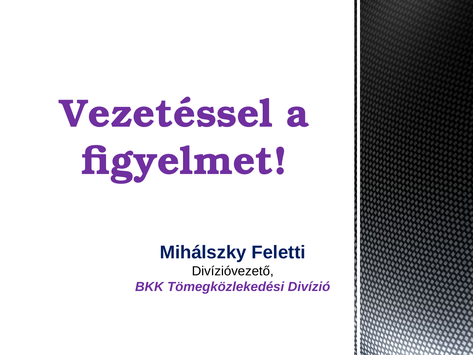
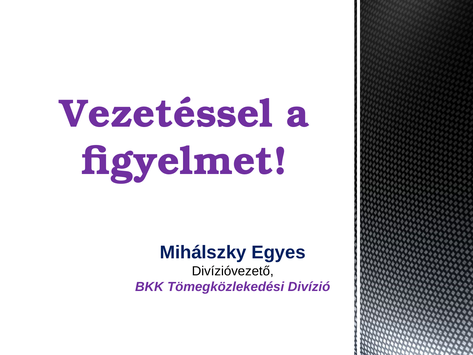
Feletti: Feletti -> Egyes (279, 252)
